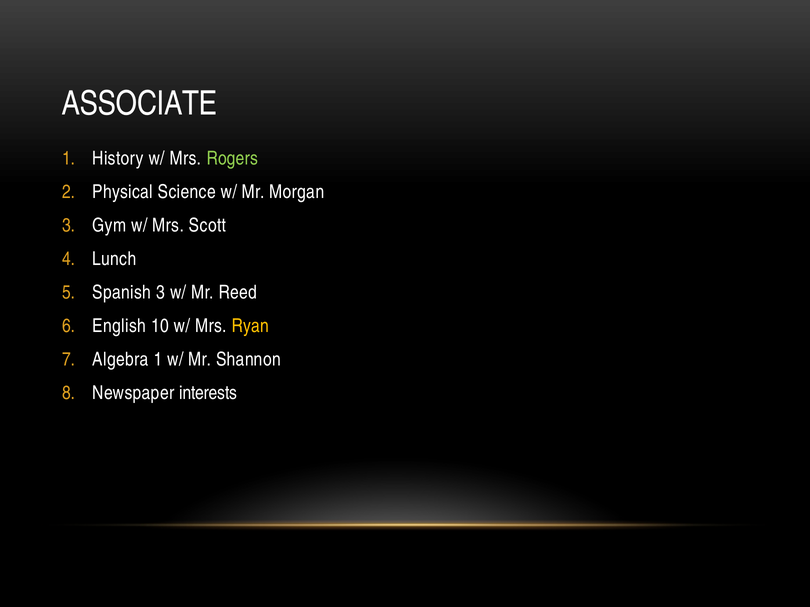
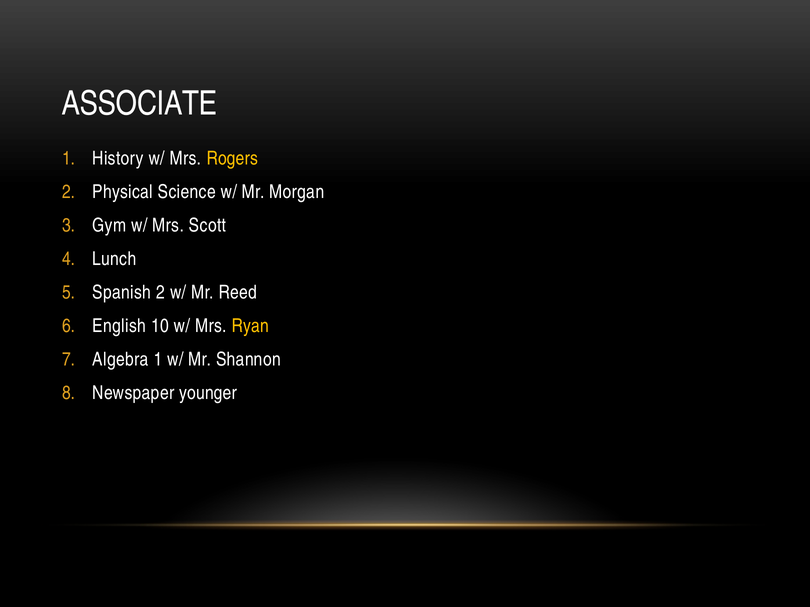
Rogers colour: light green -> yellow (232, 159)
Spanish 3: 3 -> 2 (161, 293)
interests: interests -> younger (208, 393)
